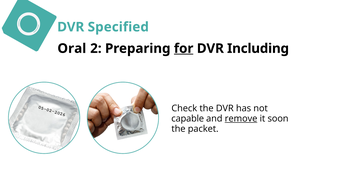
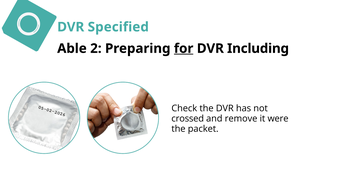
Oral: Oral -> Able (72, 48)
capable: capable -> crossed (188, 119)
remove underline: present -> none (241, 119)
soon: soon -> were (278, 119)
